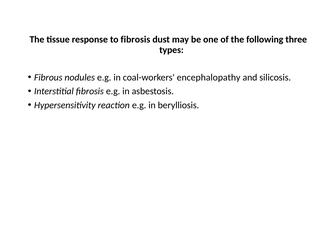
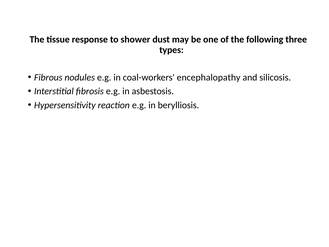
to fibrosis: fibrosis -> shower (135, 39)
